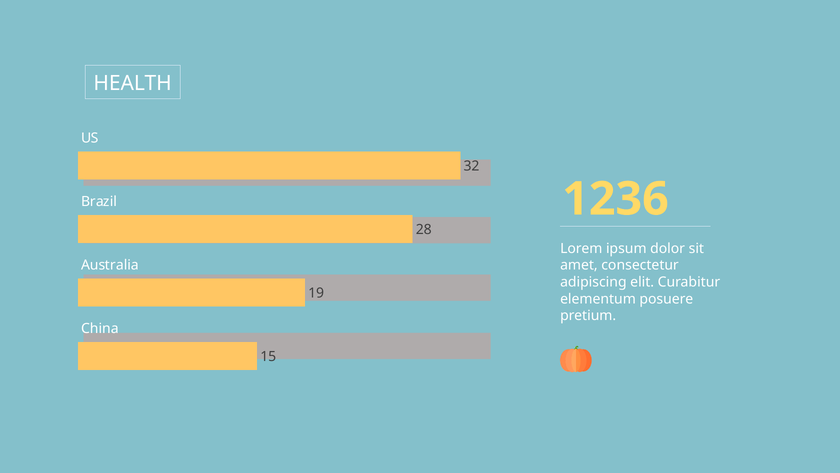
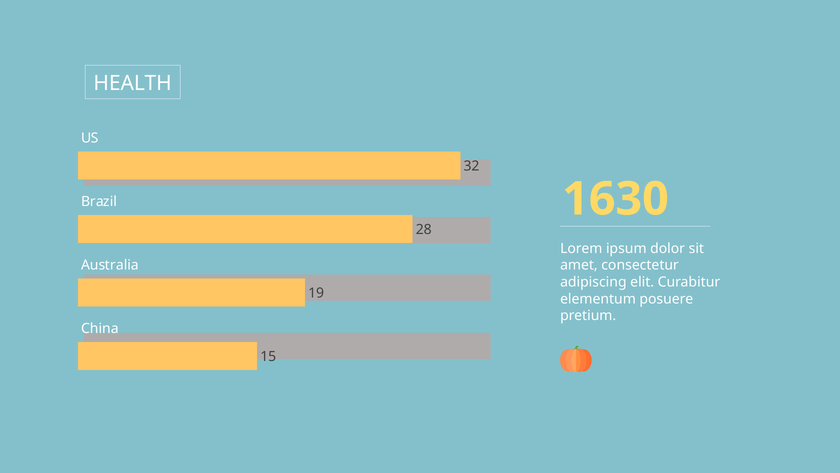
1236: 1236 -> 1630 (615, 199)
